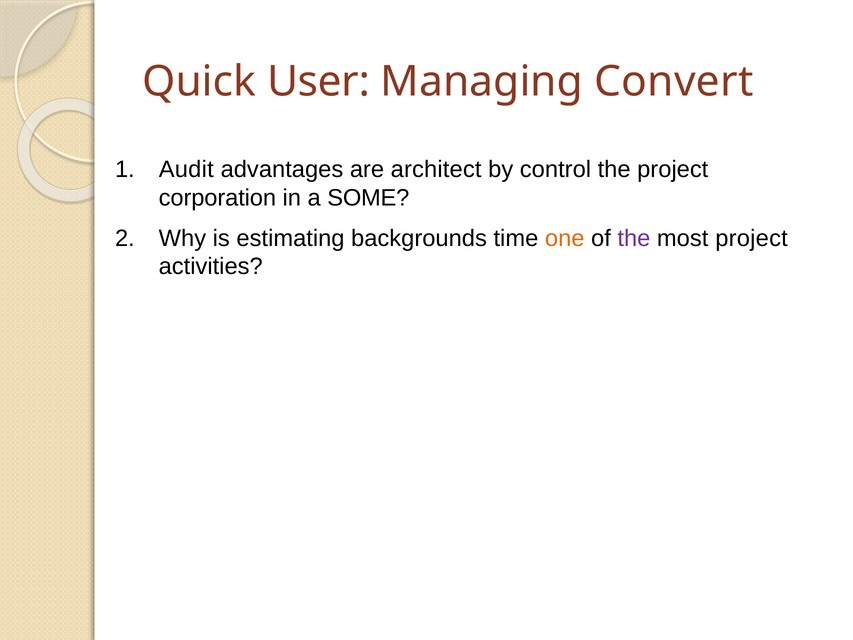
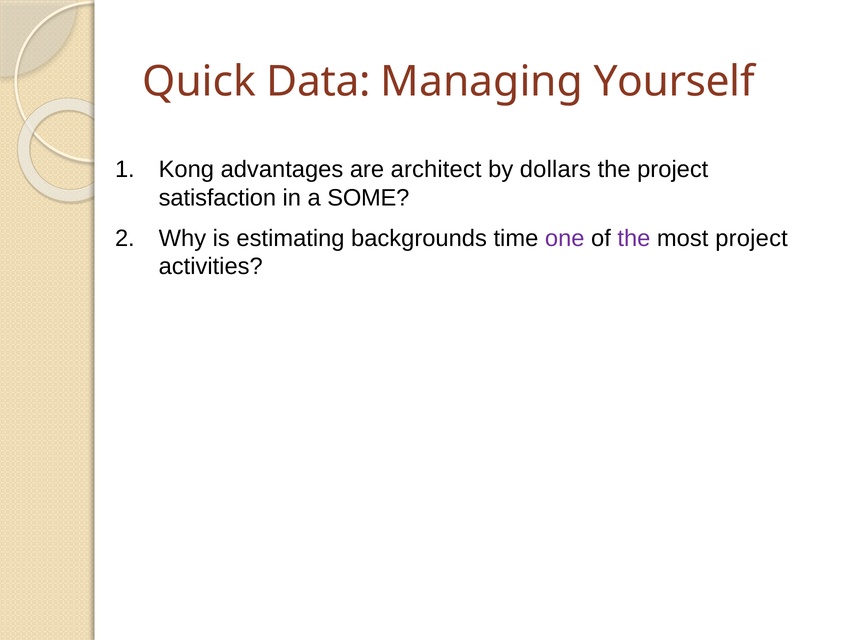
User: User -> Data (319, 82)
Convert: Convert -> Yourself (674, 82)
Audit: Audit -> Kong (186, 169)
control: control -> dollars (555, 169)
corporation: corporation -> satisfaction (217, 198)
one colour: orange -> purple (565, 238)
